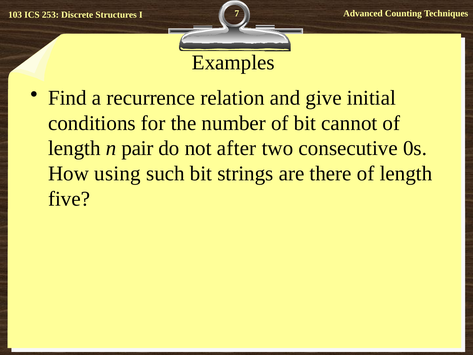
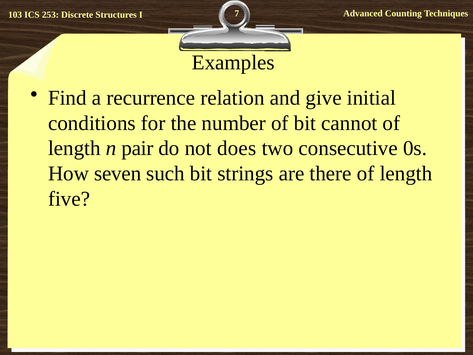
after: after -> does (237, 148)
using: using -> seven (118, 173)
